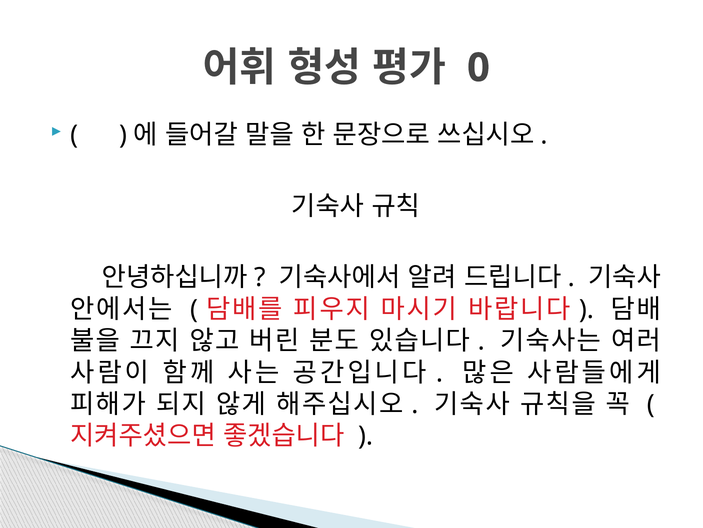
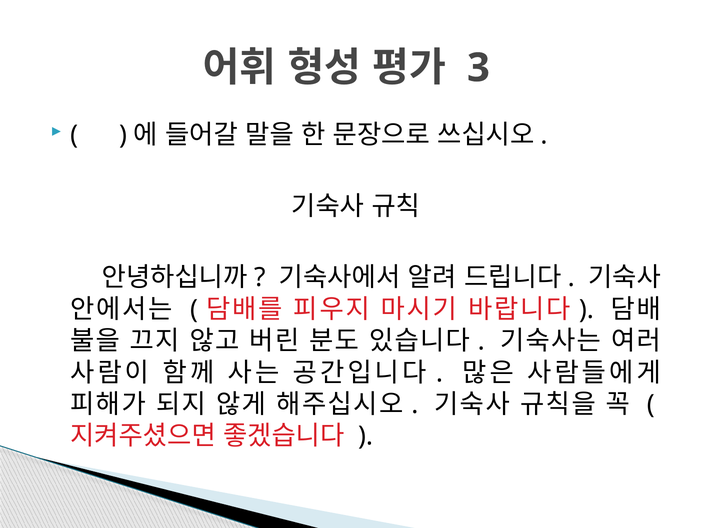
0: 0 -> 3 (478, 68)
